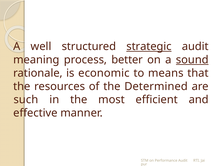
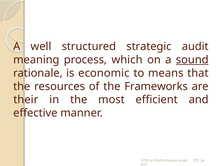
strategic underline: present -> none (149, 47)
better: better -> which (127, 60)
Determined: Determined -> Frameworks (156, 87)
such: such -> their (26, 100)
